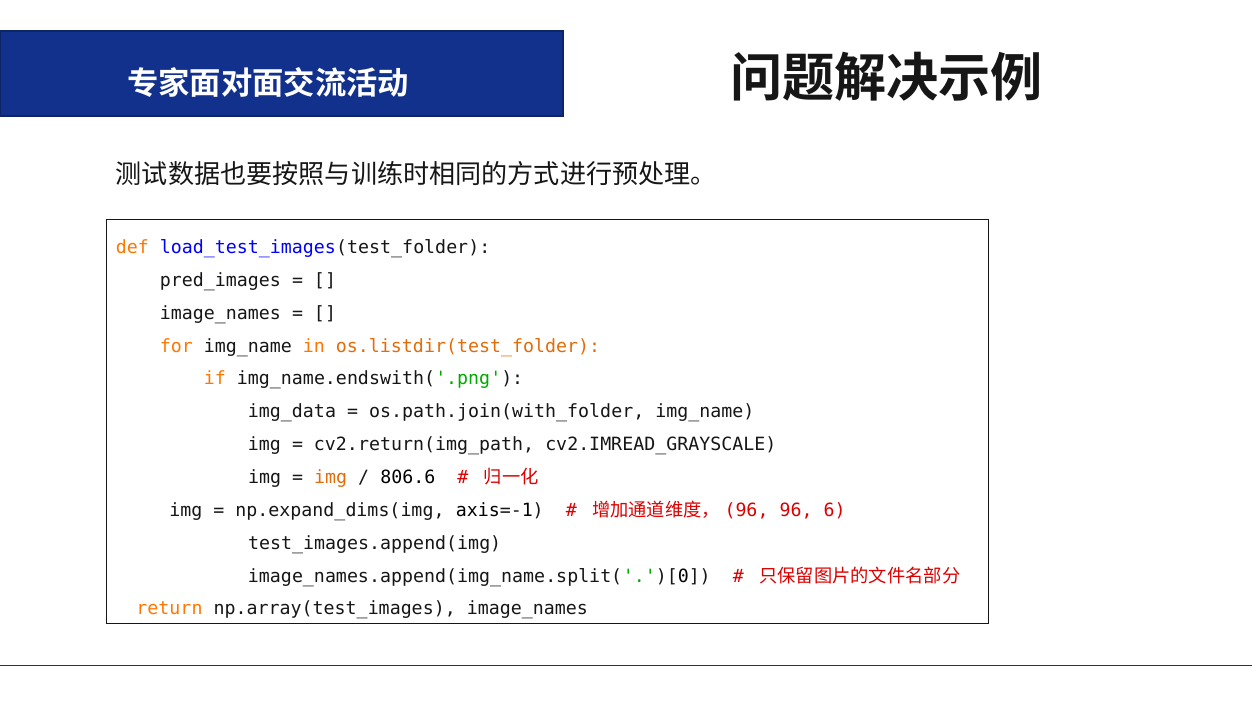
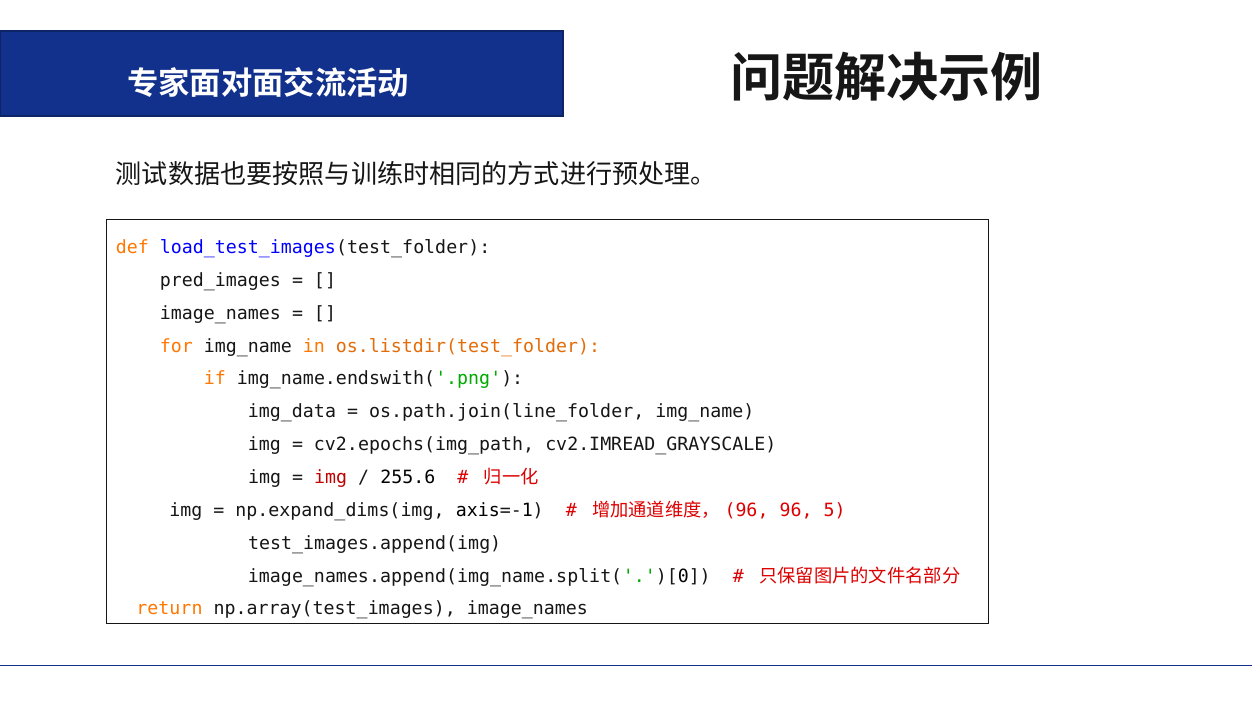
os.path.join(with_folder: os.path.join(with_folder -> os.path.join(line_folder (507, 412)
cv2.return(img_path: cv2.return(img_path -> cv2.epochs(img_path (424, 445)
img colour: orange -> red (331, 478)
806.6: 806.6 -> 255.6 (408, 478)
6: 6 -> 5 (835, 511)
